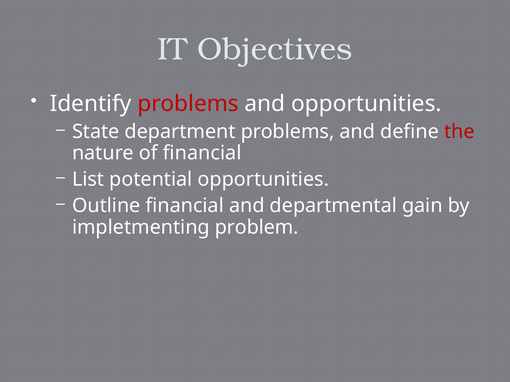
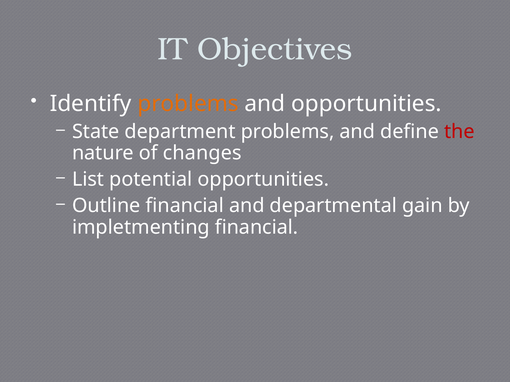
problems colour: red -> orange (188, 104)
of financial: financial -> changes (202, 153)
impletmenting problem: problem -> financial (257, 227)
